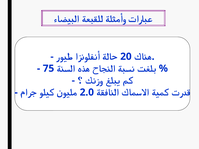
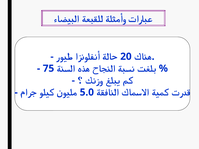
2.0: 2.0 -> 5.0 (87, 92)
